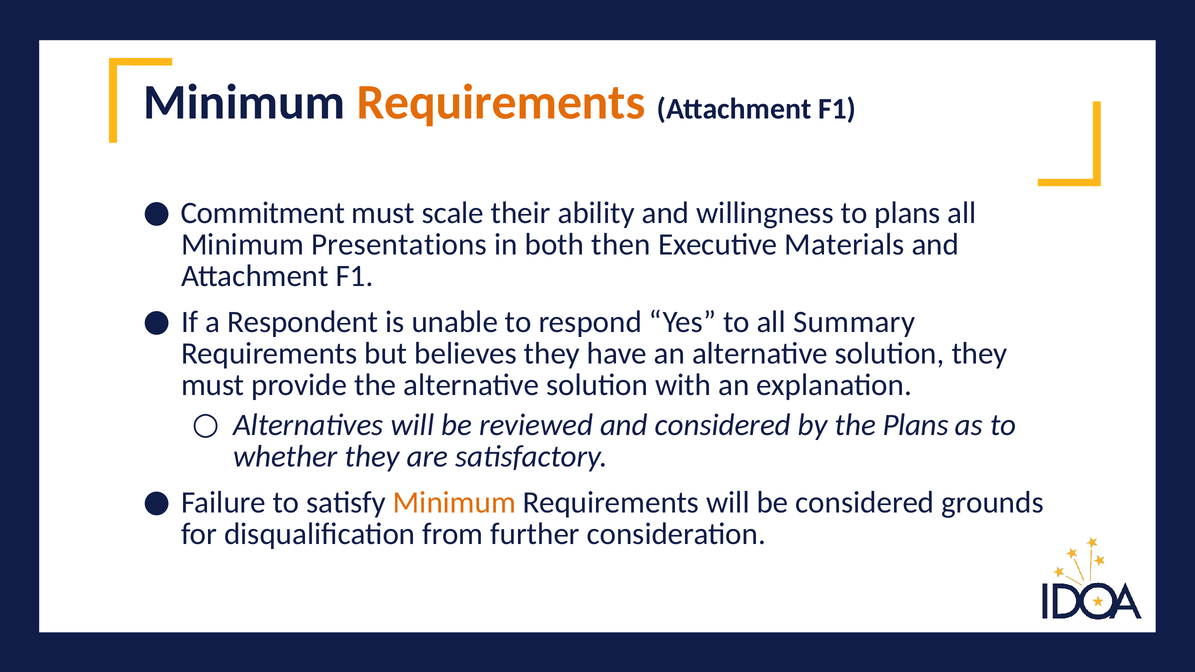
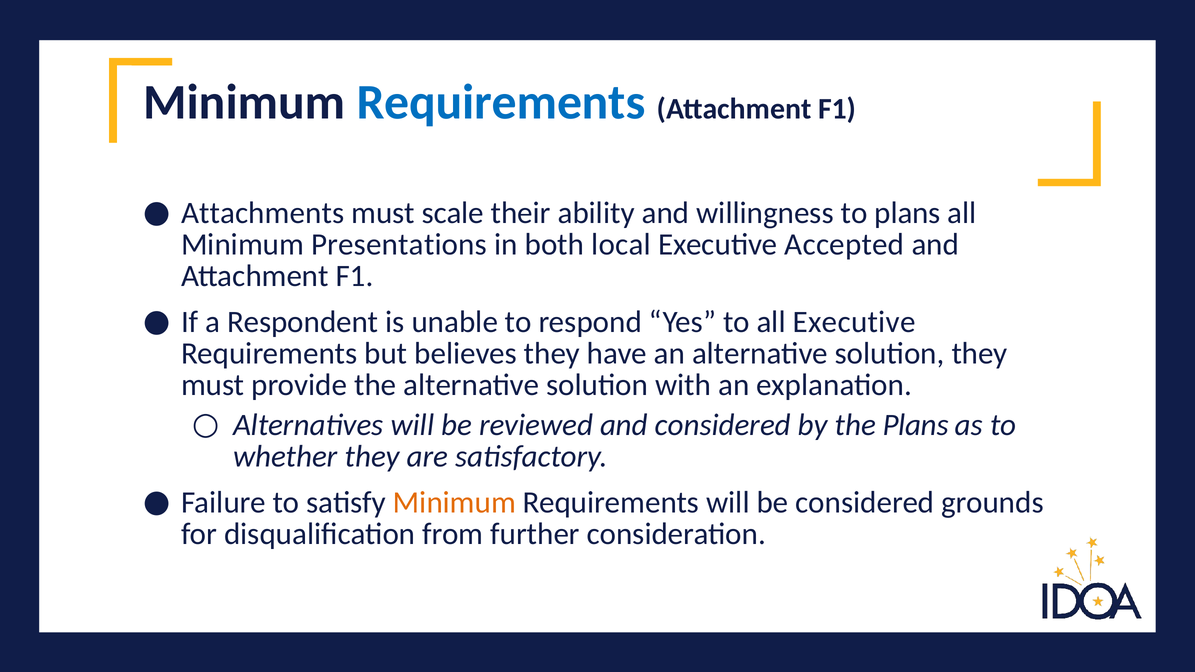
Requirements colour: orange -> blue (501, 102)
Commitment: Commitment -> Attachments (263, 213)
then: then -> local (621, 245)
Materials: Materials -> Accepted (844, 245)
all Summary: Summary -> Executive (854, 322)
